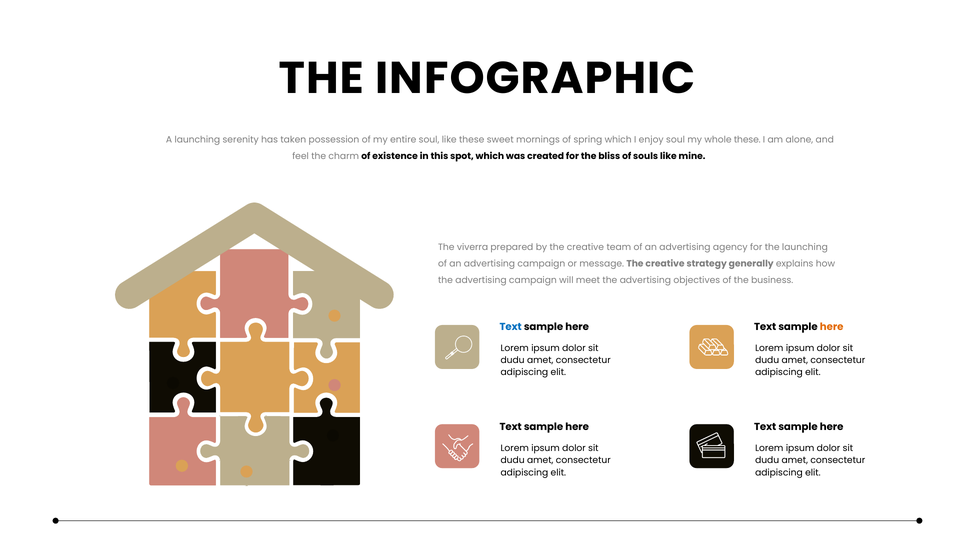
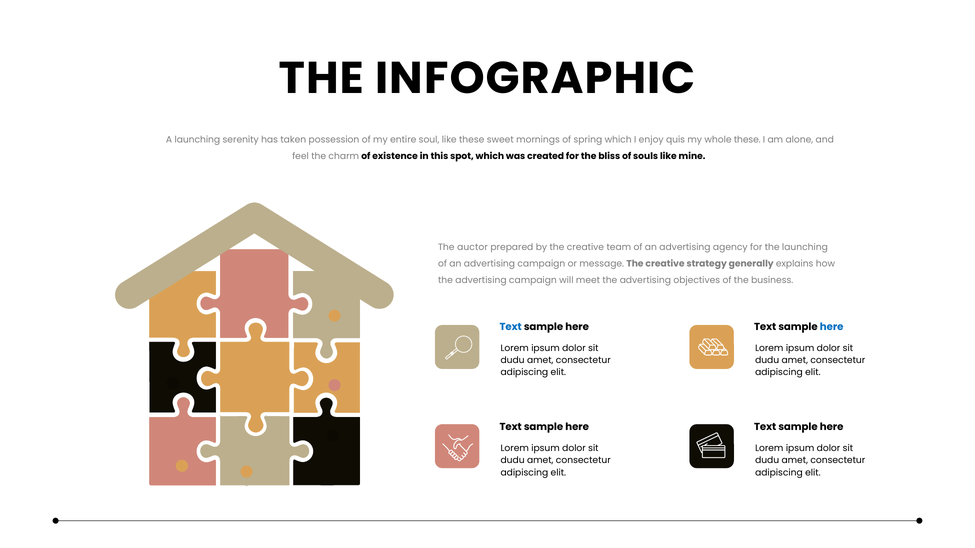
enjoy soul: soul -> quis (676, 140)
viverra: viverra -> auctor (472, 247)
here colour: orange -> blue (832, 327)
